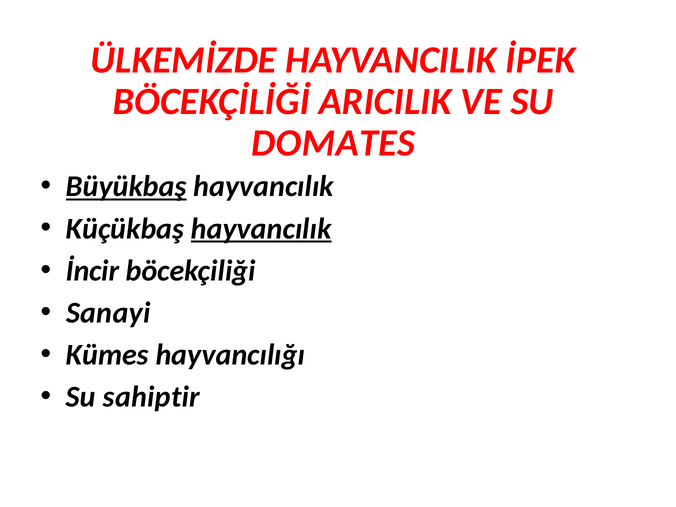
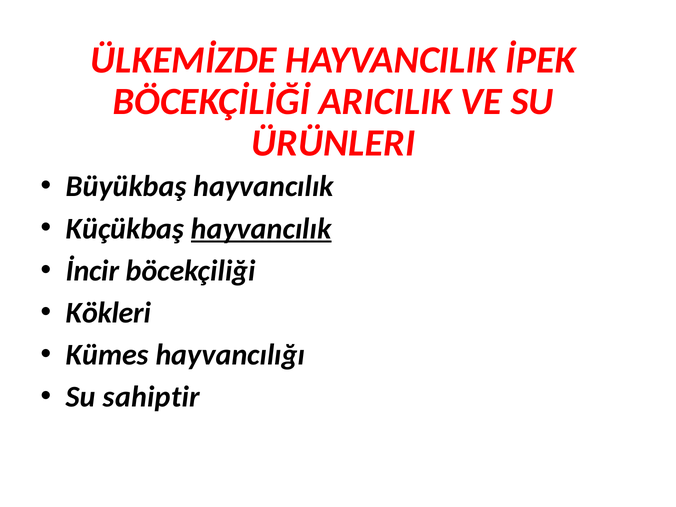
DOMATES: DOMATES -> ÜRÜNLERI (333, 143)
Büyükbaş underline: present -> none (126, 187)
Sanayi: Sanayi -> Kökleri (109, 313)
